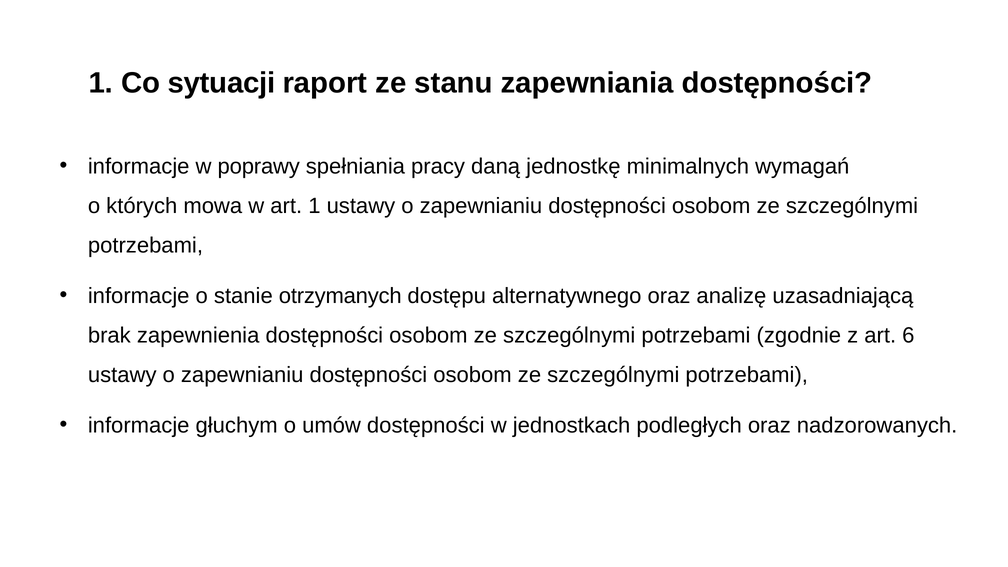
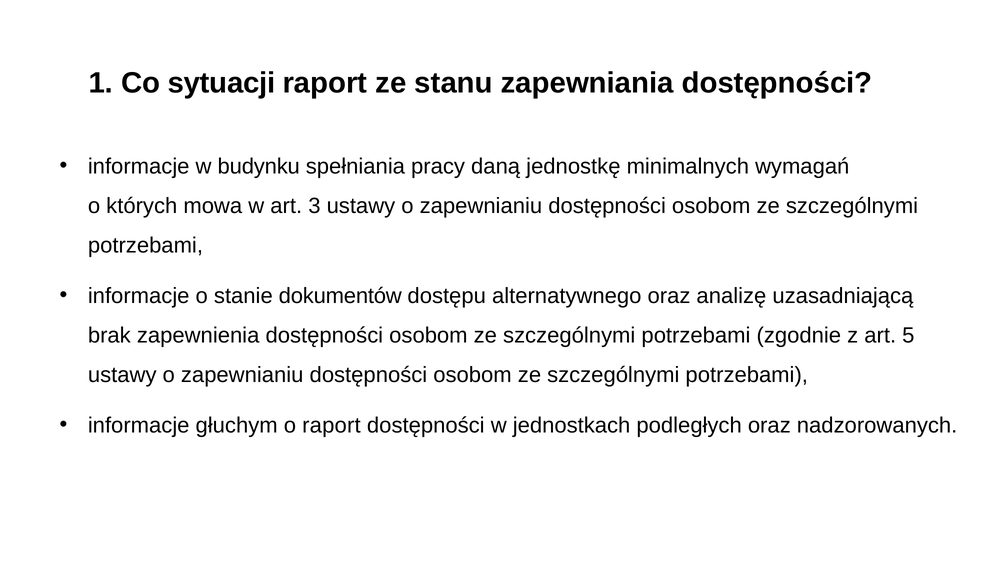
poprawy: poprawy -> budynku (259, 166)
art 1: 1 -> 3 (314, 206)
otrzymanych: otrzymanych -> dokumentów (340, 296)
6: 6 -> 5 (908, 335)
o umów: umów -> raport (331, 425)
